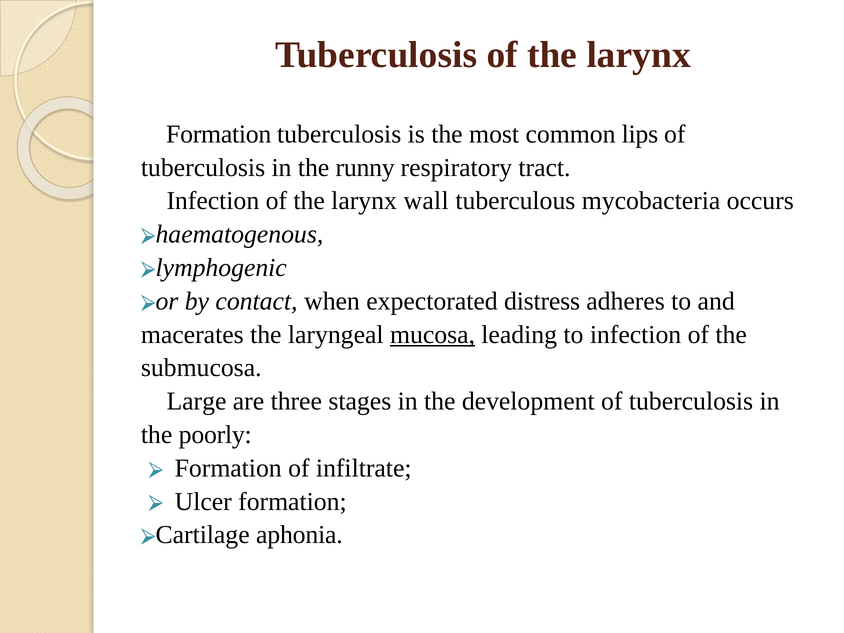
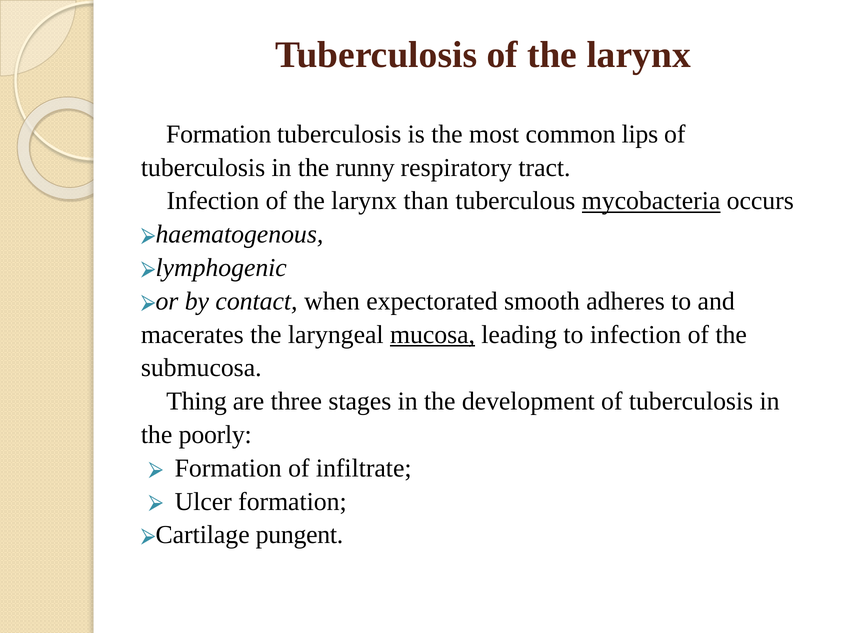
wall: wall -> than (426, 201)
mycobacteria underline: none -> present (651, 201)
distress: distress -> smooth (542, 301)
Large: Large -> Thing (197, 401)
aphonia: aphonia -> pungent (299, 535)
